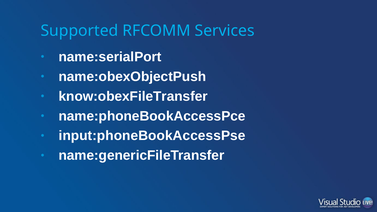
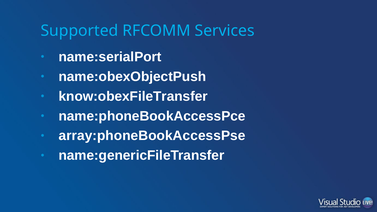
input:phoneBookAccessPse: input:phoneBookAccessPse -> array:phoneBookAccessPse (152, 136)
